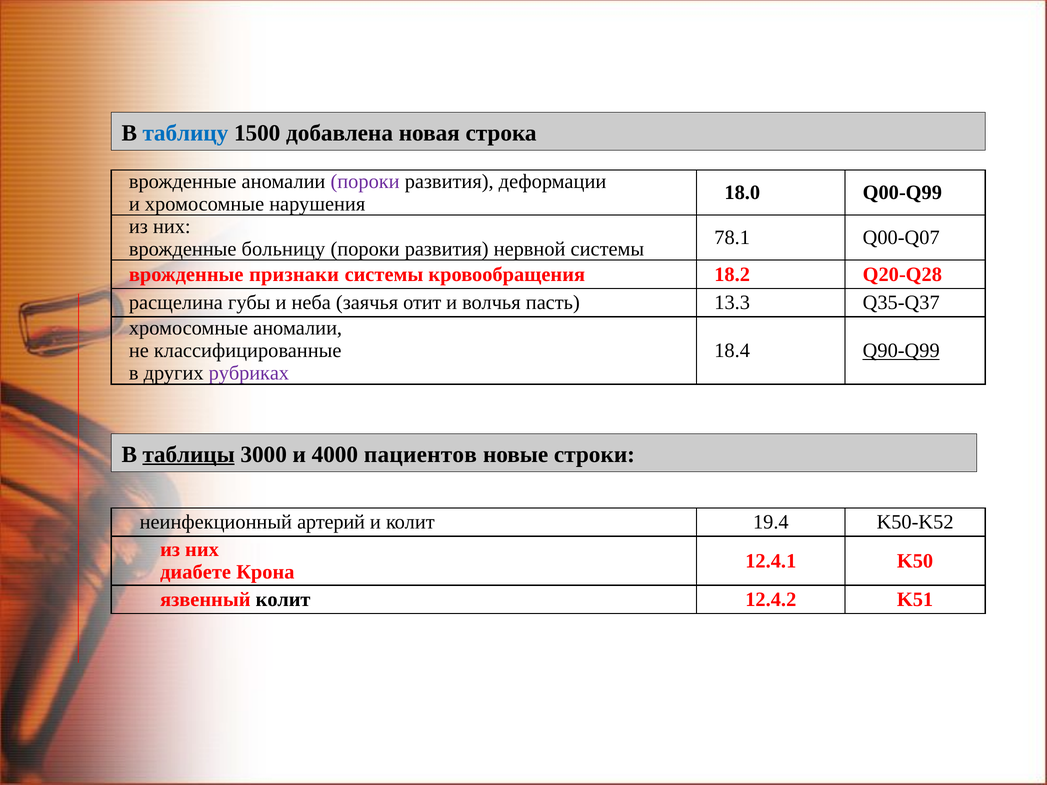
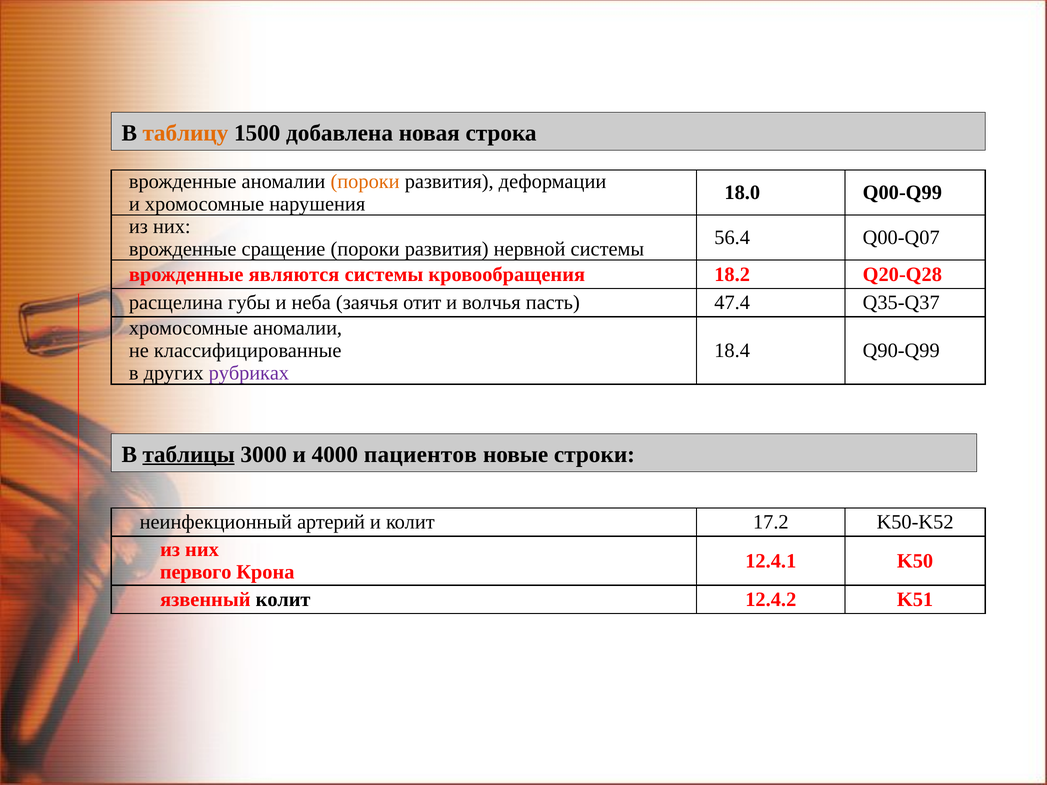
таблицу colour: blue -> orange (185, 133)
пороки colour: purple -> orange (365, 181)
78.1: 78.1 -> 56.4 (732, 238)
больницу: больницу -> сращение (283, 249)
признаки: признаки -> являются (294, 274)
13.3: 13.3 -> 47.4 (732, 303)
Q90-Q99 underline: present -> none (901, 351)
19.4: 19.4 -> 17.2 (771, 522)
диабете: диабете -> первого (196, 572)
